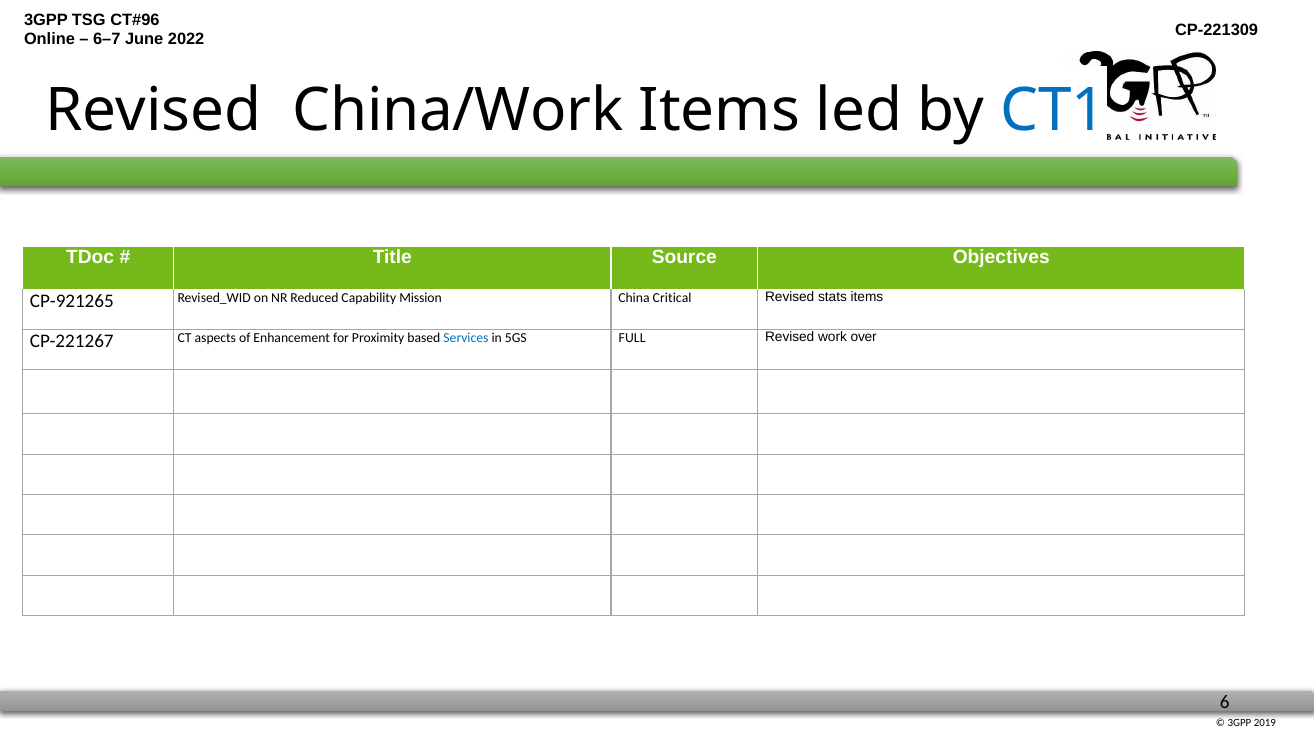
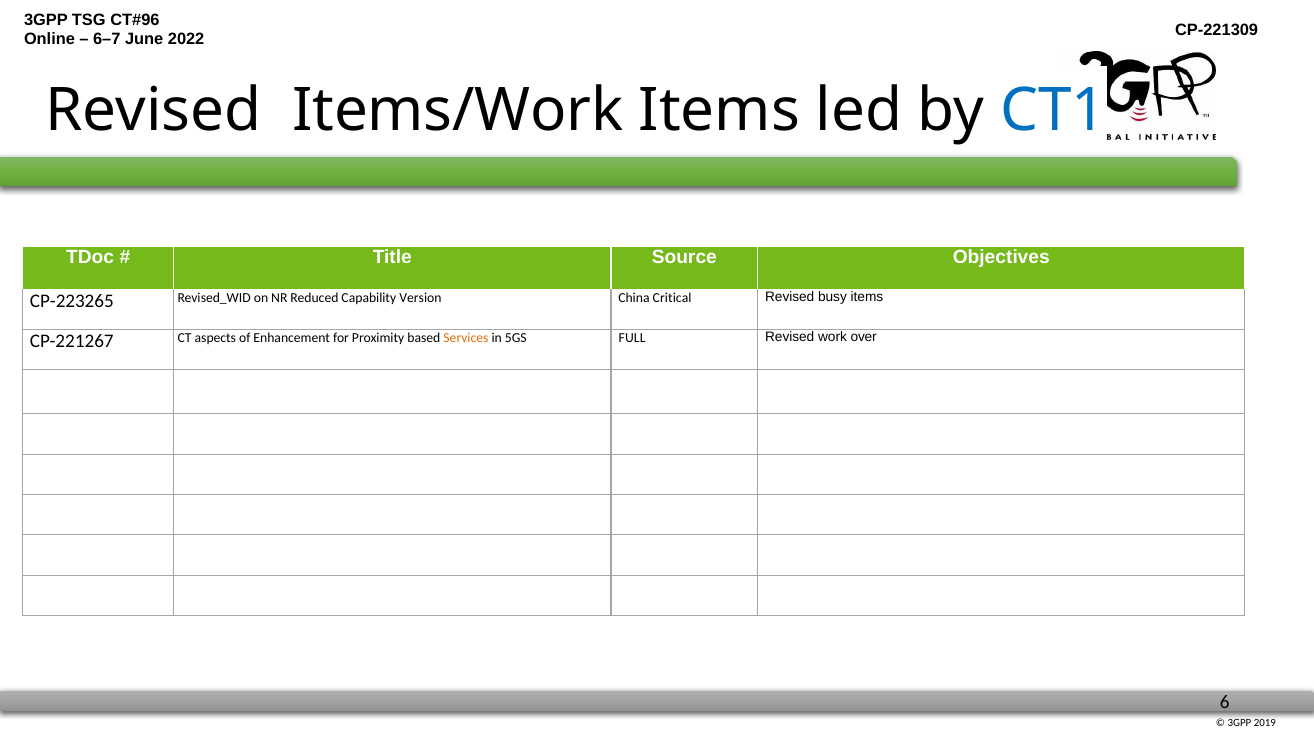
China/Work: China/Work -> Items/Work (458, 110)
CP-921265: CP-921265 -> CP-223265 (72, 301)
Mission: Mission -> Version (421, 298)
stats: stats -> busy (832, 297)
Services colour: blue -> orange (466, 338)
